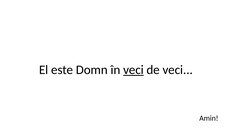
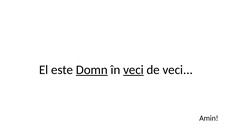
Domn underline: none -> present (92, 70)
